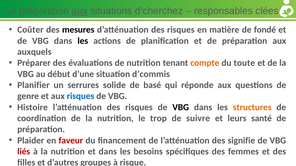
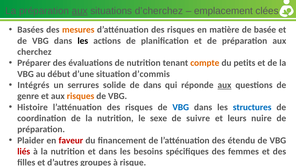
responsables: responsables -> emplacement (223, 11)
Coûter: Coûter -> Basées (30, 30)
mesures colour: black -> orange (78, 30)
fondé: fondé -> basée (265, 30)
auxquels: auxquels -> cherchez (34, 52)
toute: toute -> petits (244, 63)
Planifier: Planifier -> Intégrés (33, 85)
de basé: basé -> dans (152, 85)
aux underline: none -> present (224, 85)
risques colour: blue -> orange (81, 96)
VBG colour: black -> blue (181, 108)
structures colour: orange -> blue (252, 108)
trop: trop -> sexe (159, 119)
santé: santé -> nuire (261, 119)
signifie: signifie -> étendu (241, 141)
